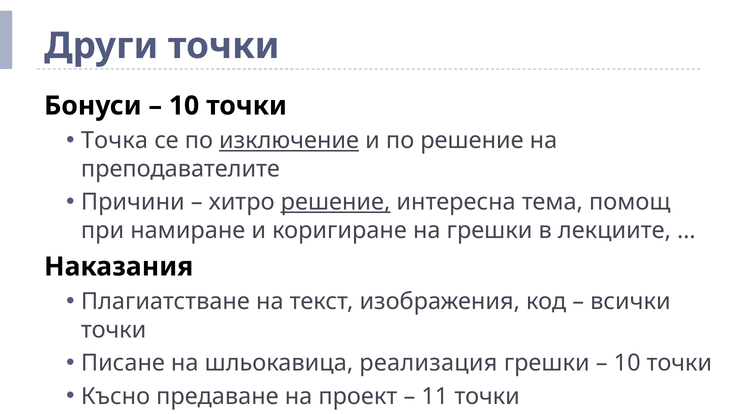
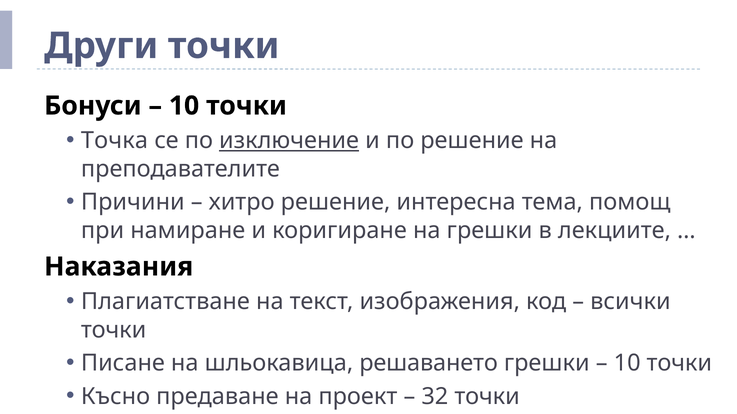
решение underline: present -> none (336, 202)
реализация: реализация -> решаването (429, 364)
11: 11 -> 32 (435, 397)
